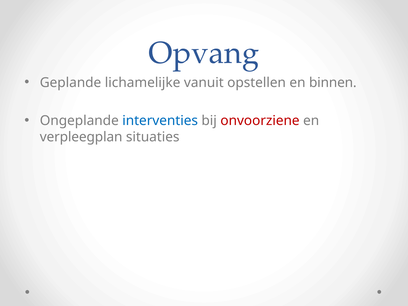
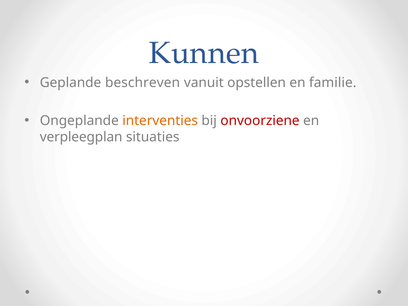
Opvang: Opvang -> Kunnen (204, 53)
lichamelijke: lichamelijke -> beschreven (143, 83)
binnen: binnen -> familie (333, 83)
interventies colour: blue -> orange (160, 121)
